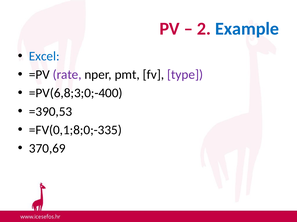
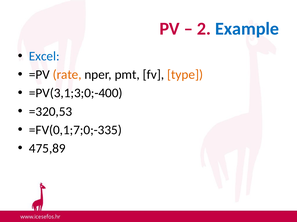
rate colour: purple -> orange (67, 75)
type colour: purple -> orange (185, 75)
=PV(6,8;3;0;-400: =PV(6,8;3;0;-400 -> =PV(3,1;3;0;-400 (76, 93)
=390,53: =390,53 -> =320,53 (51, 112)
=FV(0,1;8;0;-335: =FV(0,1;8;0;-335 -> =FV(0,1;7;0;-335 (75, 130)
370,69: 370,69 -> 475,89 (47, 149)
